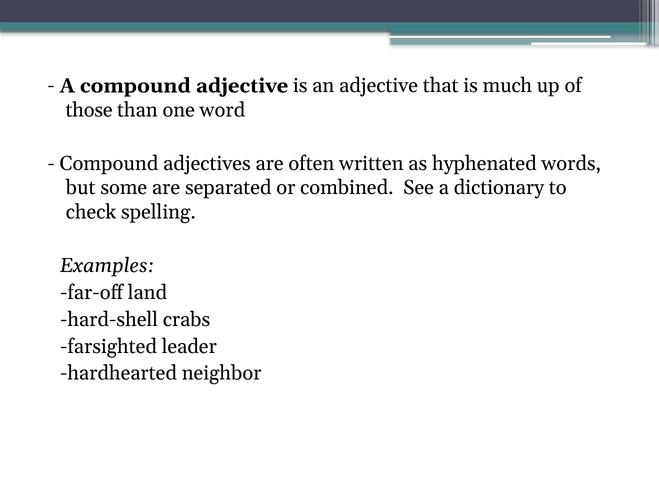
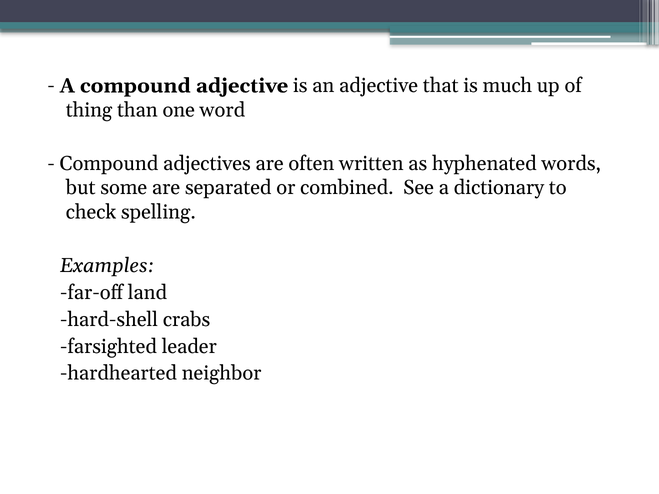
those: those -> thing (89, 110)
